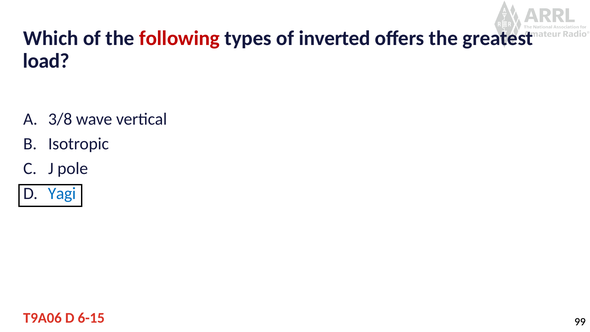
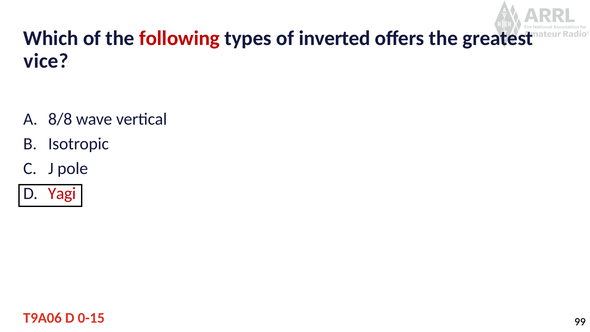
load: load -> vice (46, 61)
3/8: 3/8 -> 8/8 (60, 119)
Yagi colour: blue -> red (62, 193)
6-15: 6-15 -> 0-15 (91, 318)
